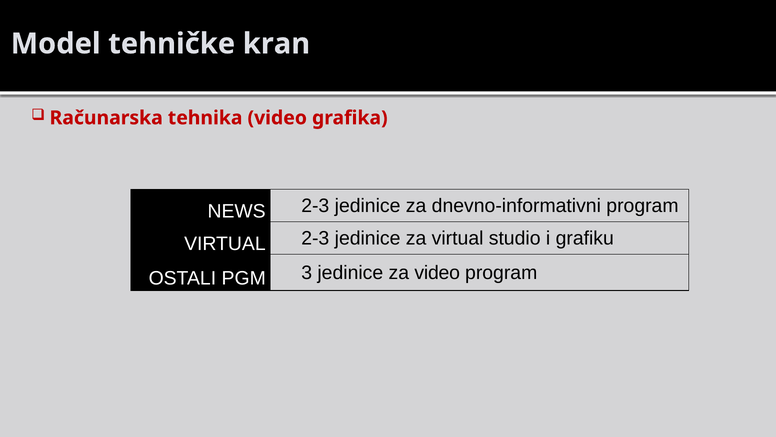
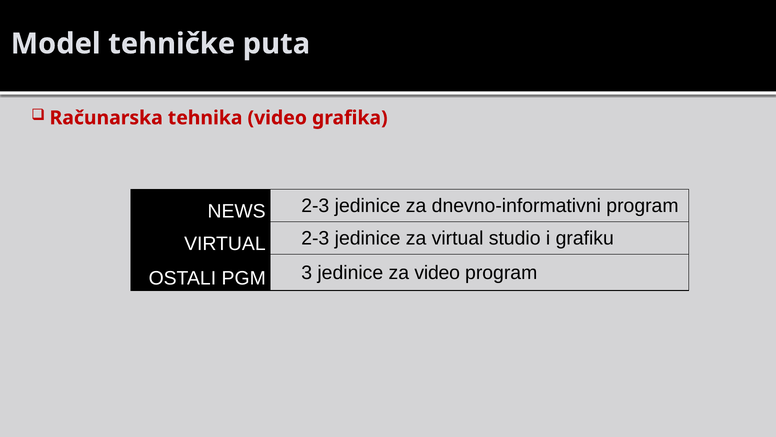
kran: kran -> puta (276, 44)
